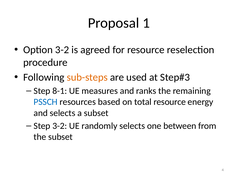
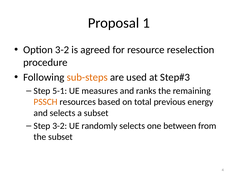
8-1: 8-1 -> 5-1 (60, 91)
PSSCH colour: blue -> orange (46, 102)
total resource: resource -> previous (170, 102)
